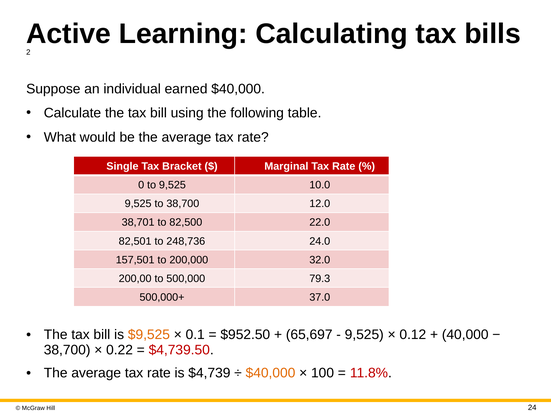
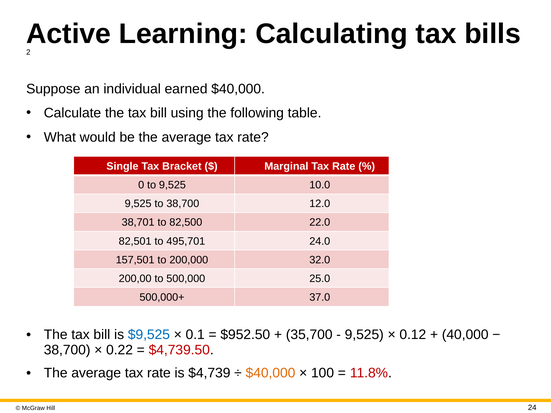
248,736: 248,736 -> 495,701 (186, 241)
79.3: 79.3 -> 25.0 (320, 279)
$9,525 colour: orange -> blue (149, 335)
65,697: 65,697 -> 35,700 (309, 335)
